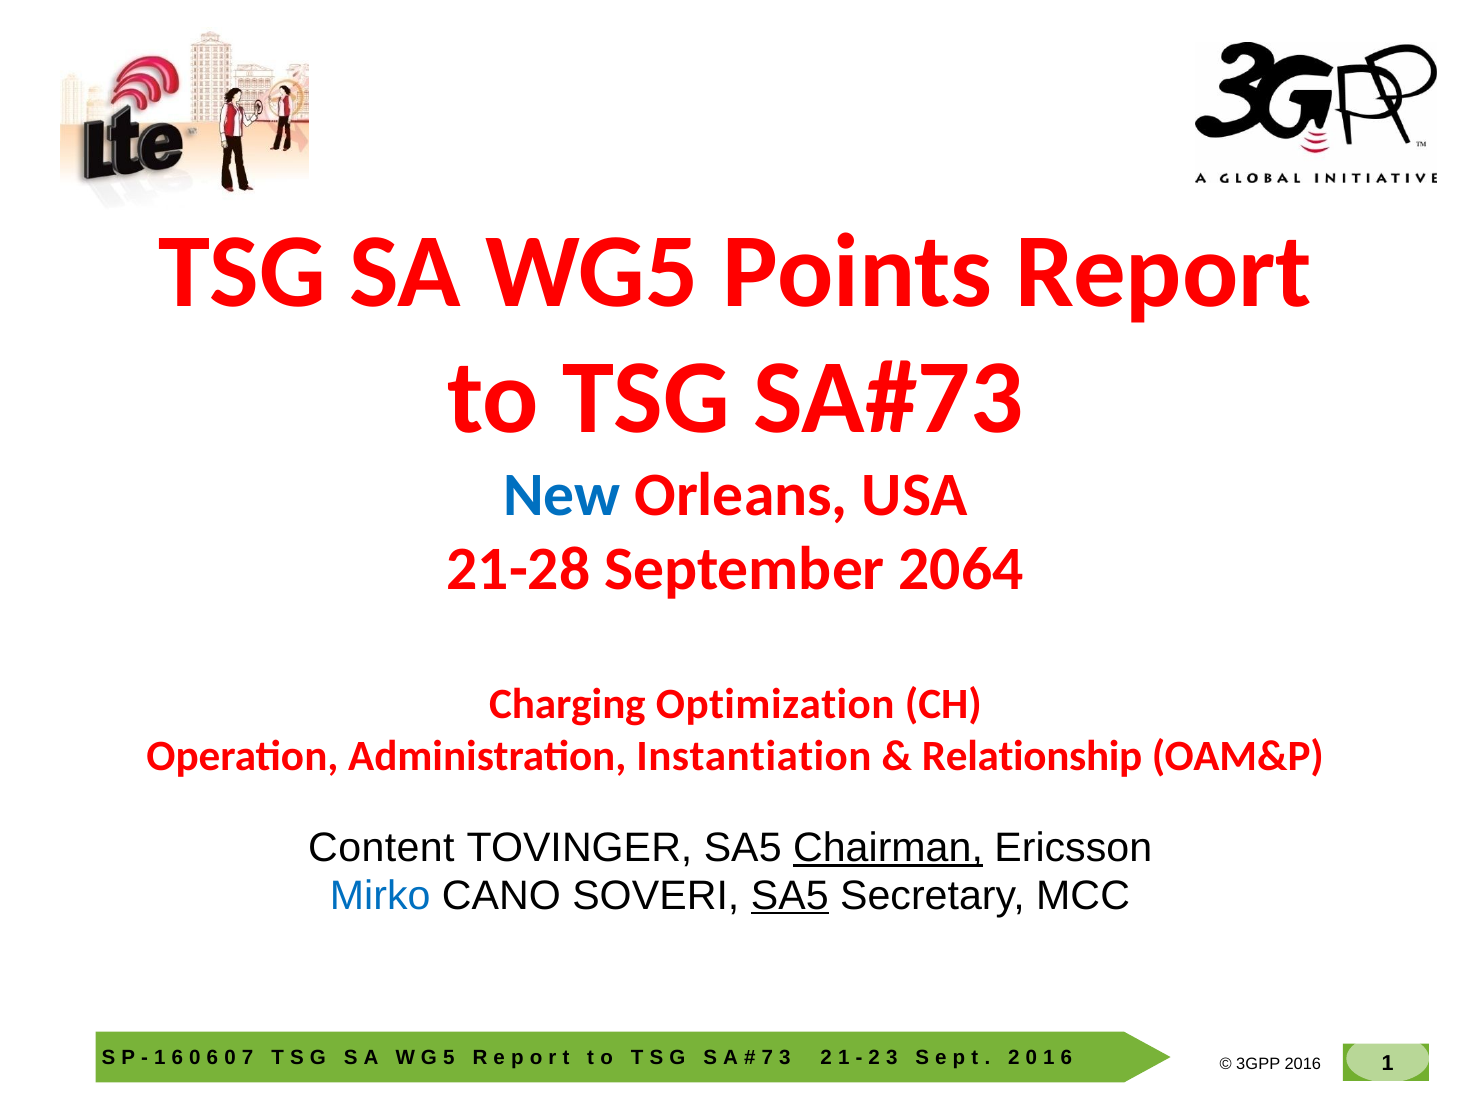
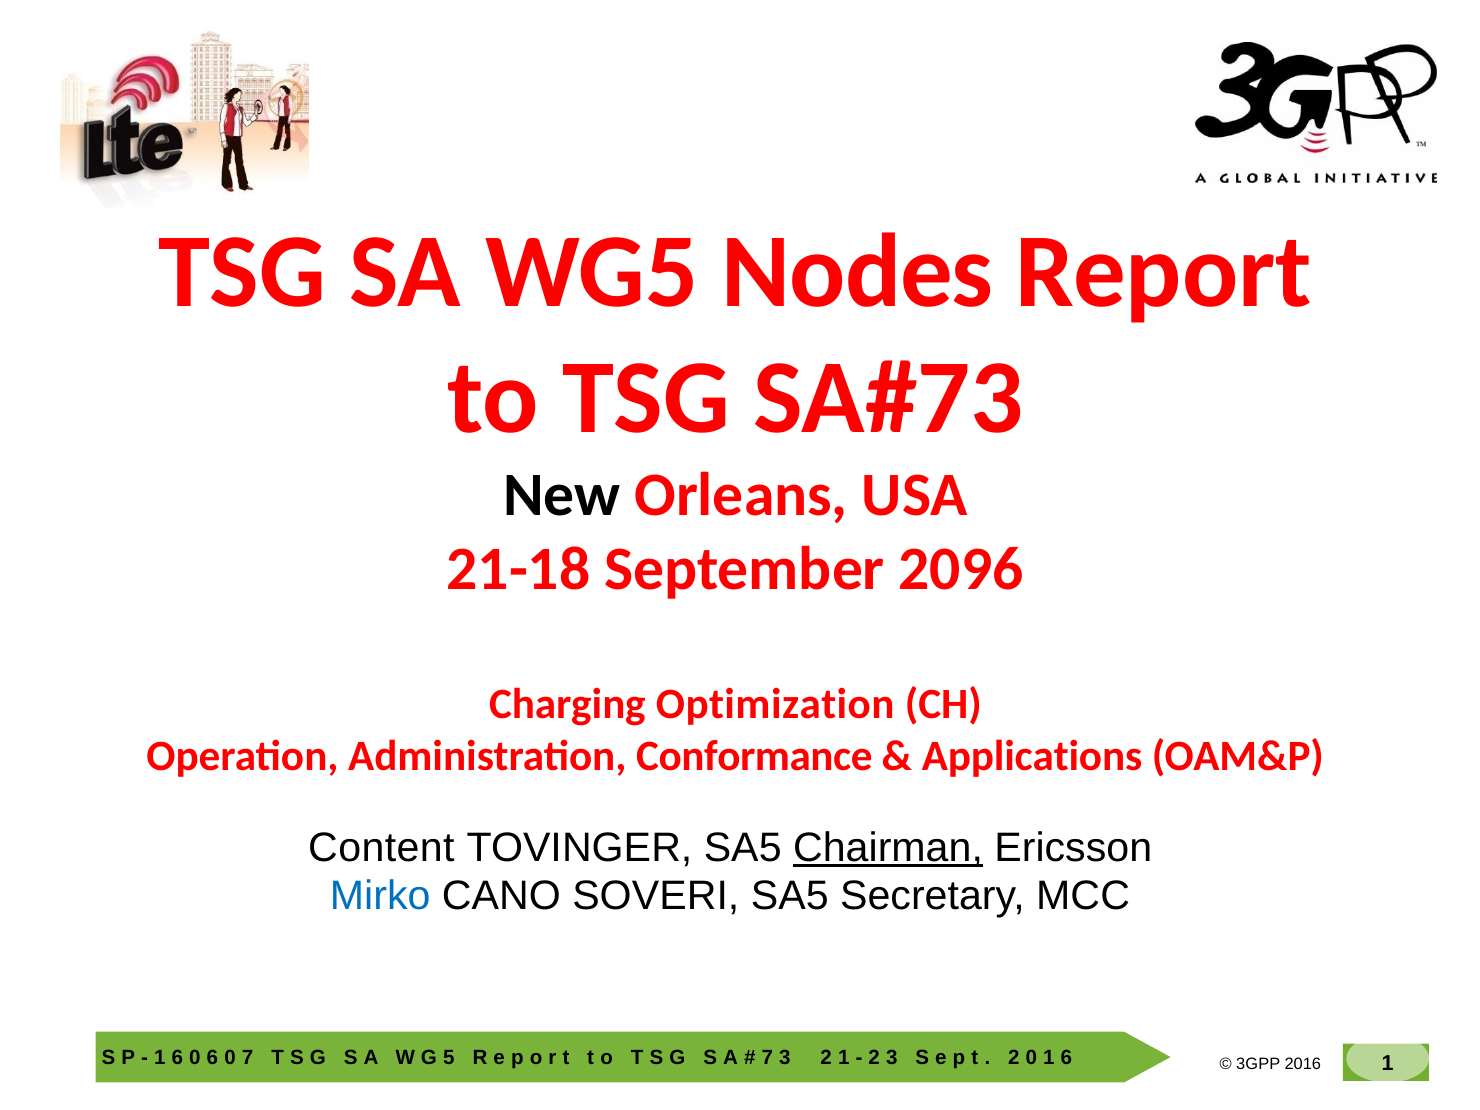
Points: Points -> Nodes (858, 272)
New colour: blue -> black (562, 495)
21-28: 21-28 -> 21-18 (519, 569)
2064: 2064 -> 2096 (961, 569)
Instantiation: Instantiation -> Conformance (754, 756)
Relationship: Relationship -> Applications (1032, 756)
SA5 underline: present -> none (790, 896)
